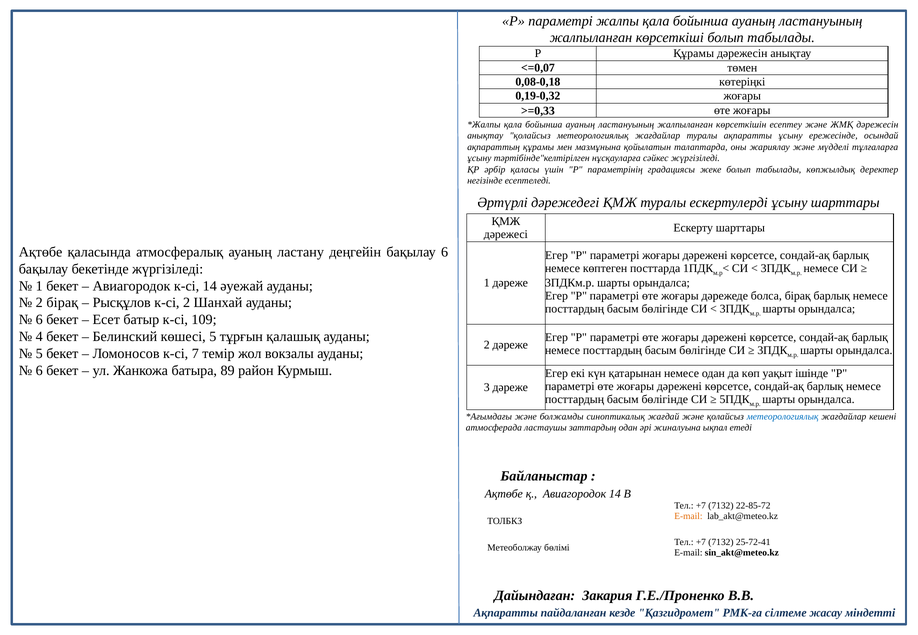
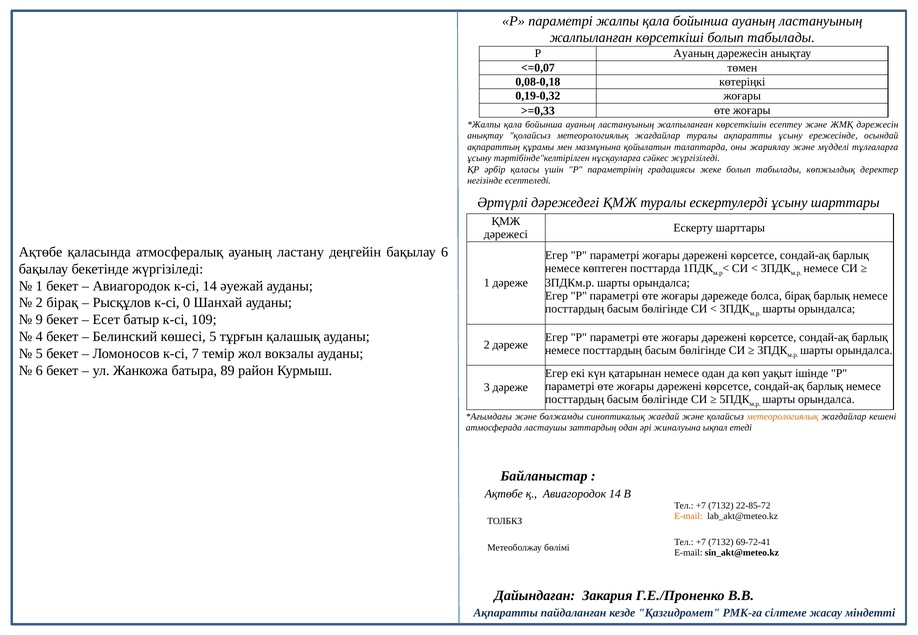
Р Құрамы: Құрамы -> Ауаның (694, 54)
к-сі 2: 2 -> 0 (187, 303)
6: 6 -> 9 (39, 320)
метеорологиялық colour: blue -> orange (783, 417)
25-72-41: 25-72-41 -> 69-72-41 (753, 543)
